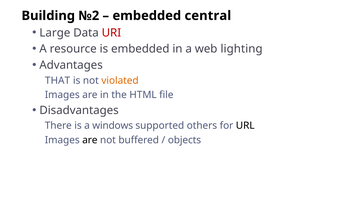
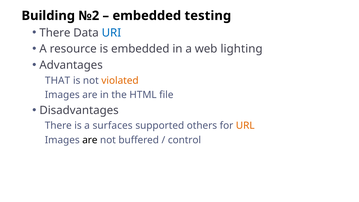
central: central -> testing (208, 16)
Large: Large -> There (55, 33)
URI colour: red -> blue (111, 33)
windows: windows -> surfaces (113, 126)
URL colour: black -> orange (245, 126)
objects: objects -> control (184, 140)
